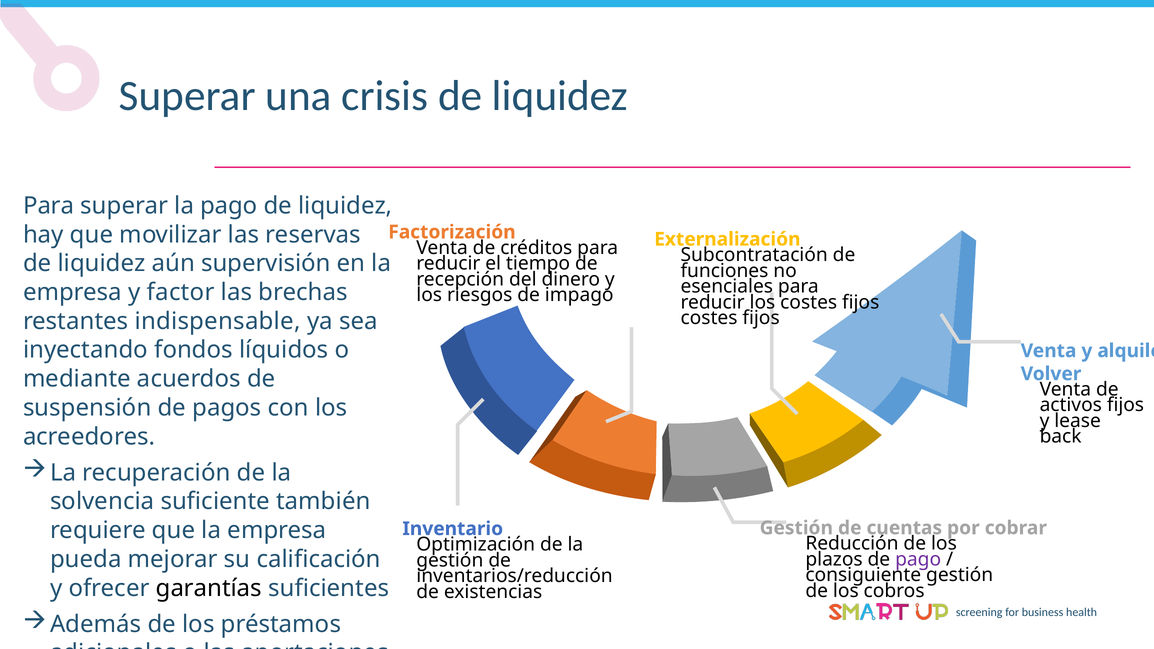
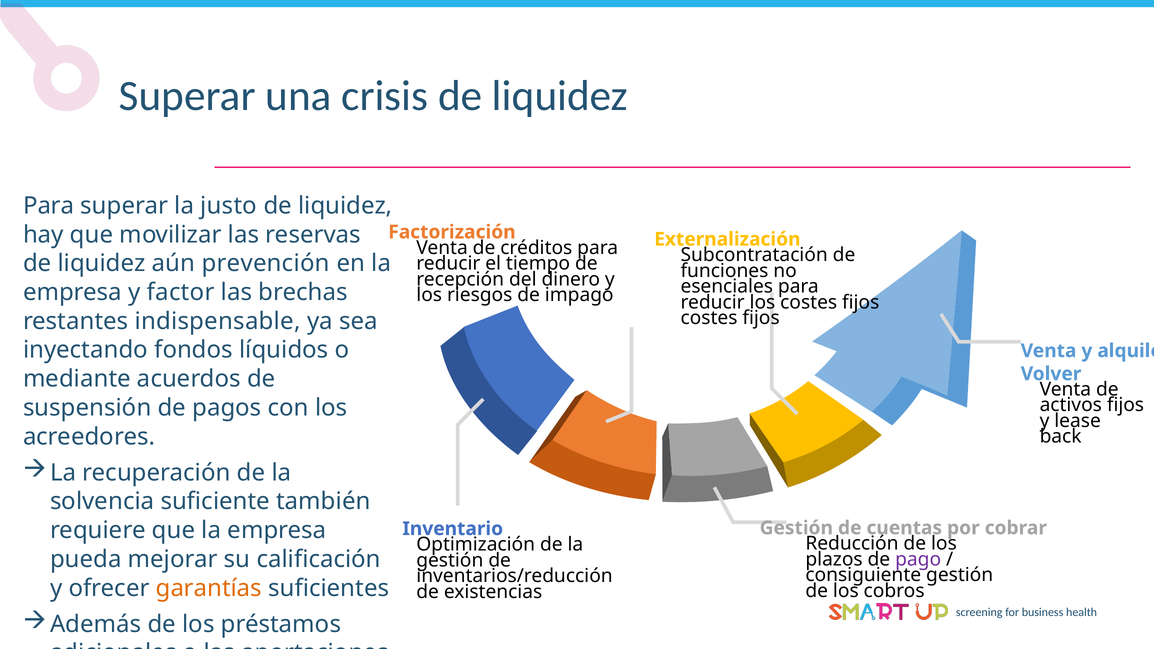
la pago: pago -> justo (229, 206)
supervisión: supervisión -> prevención (266, 263)
garantías colour: black -> orange (209, 588)
